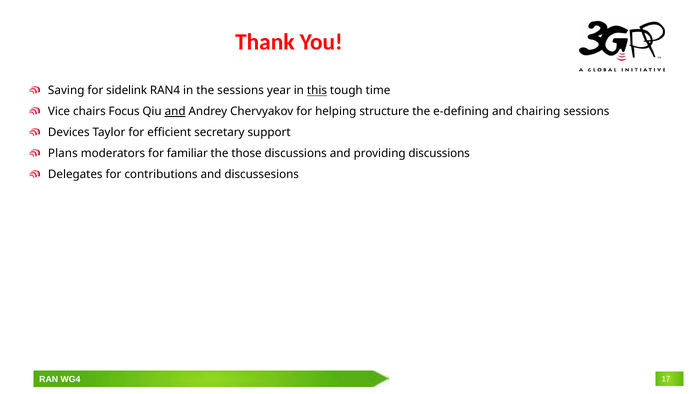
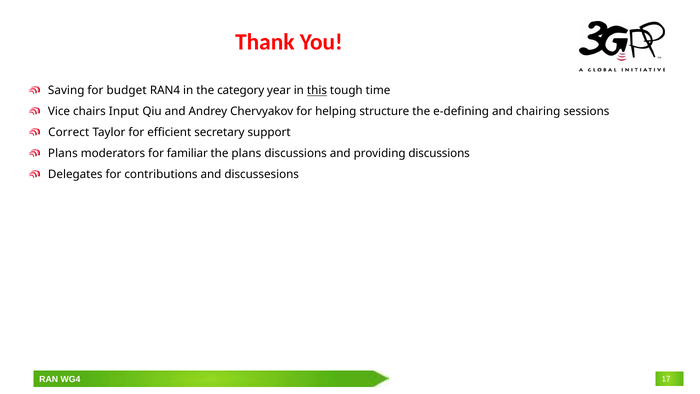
sidelink: sidelink -> budget (127, 91)
the sessions: sessions -> category (241, 91)
Focus: Focus -> Input (124, 112)
and underline: present -> none (175, 112)
Devices: Devices -> Correct (69, 132)
the those: those -> plans (246, 153)
